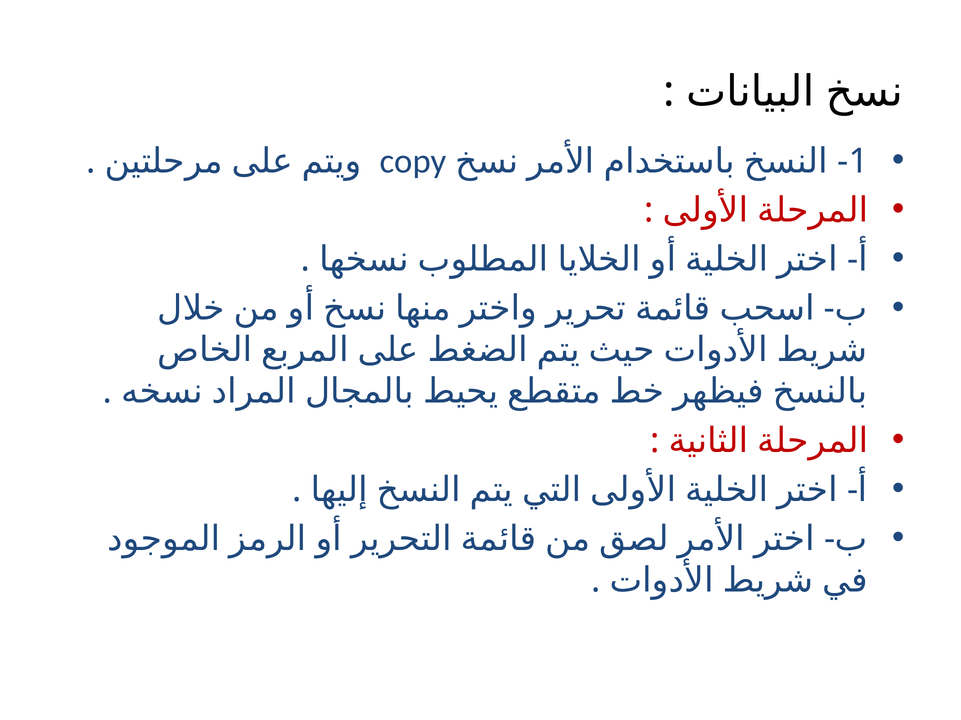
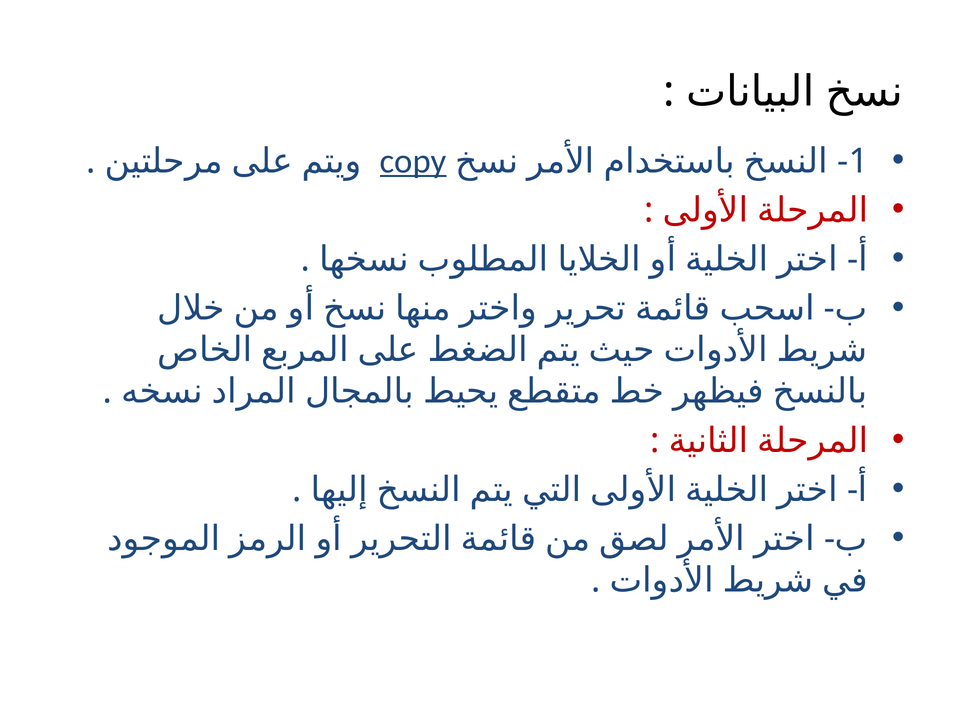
copy underline: none -> present (413, 161)
